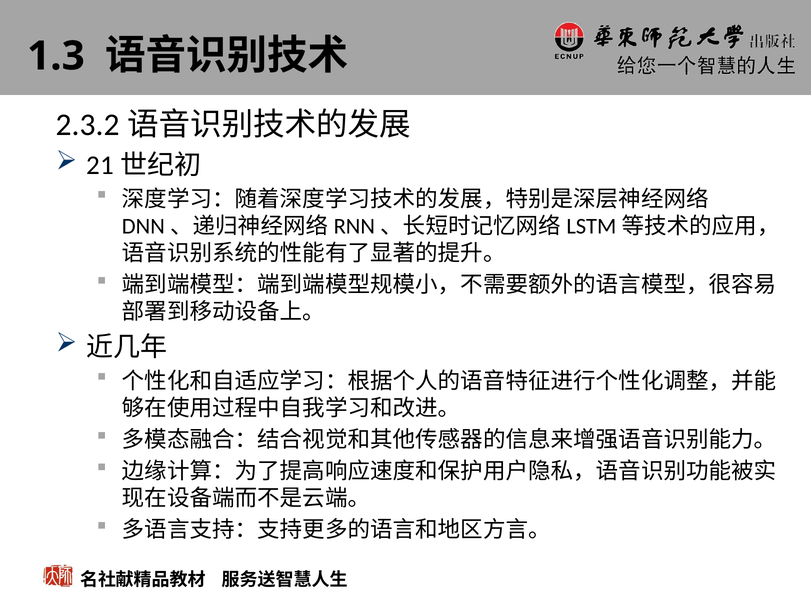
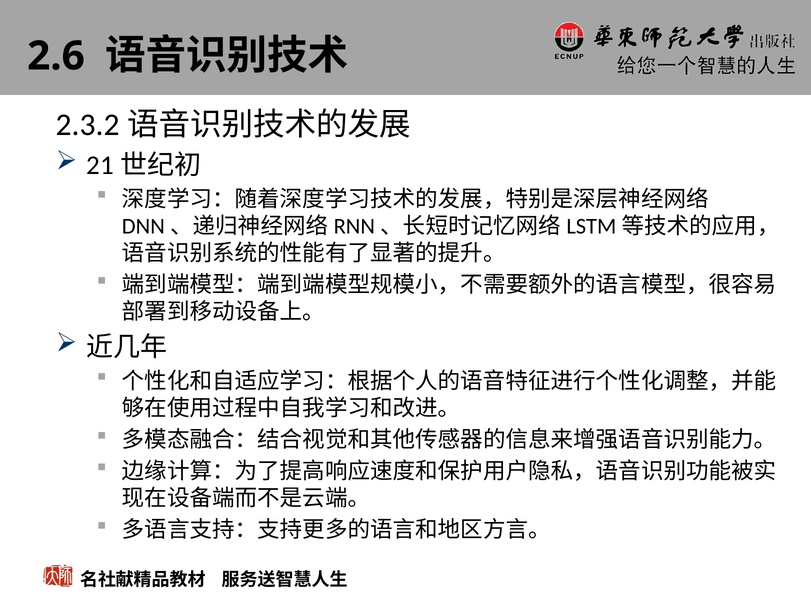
1.3: 1.3 -> 2.6 (56, 56)
